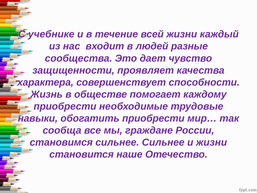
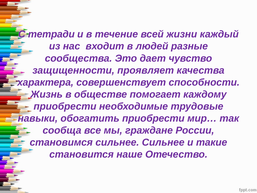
учебнике: учебнике -> тетради (51, 34)
и жизни: жизни -> такие (212, 142)
